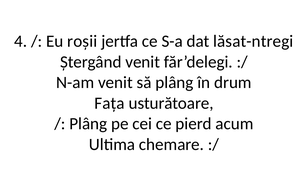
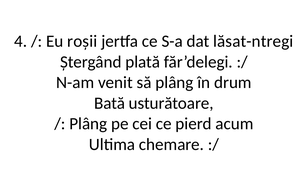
Ștergând venit: venit -> plată (143, 62)
Fața: Fața -> Bată (110, 103)
